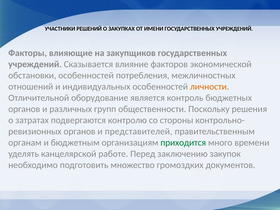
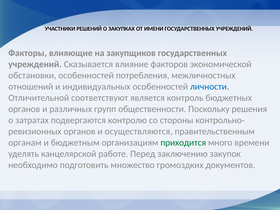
личности colour: orange -> blue (210, 87)
оборудование: оборудование -> соответствуют (100, 98)
представителей: представителей -> осуществляются (139, 132)
